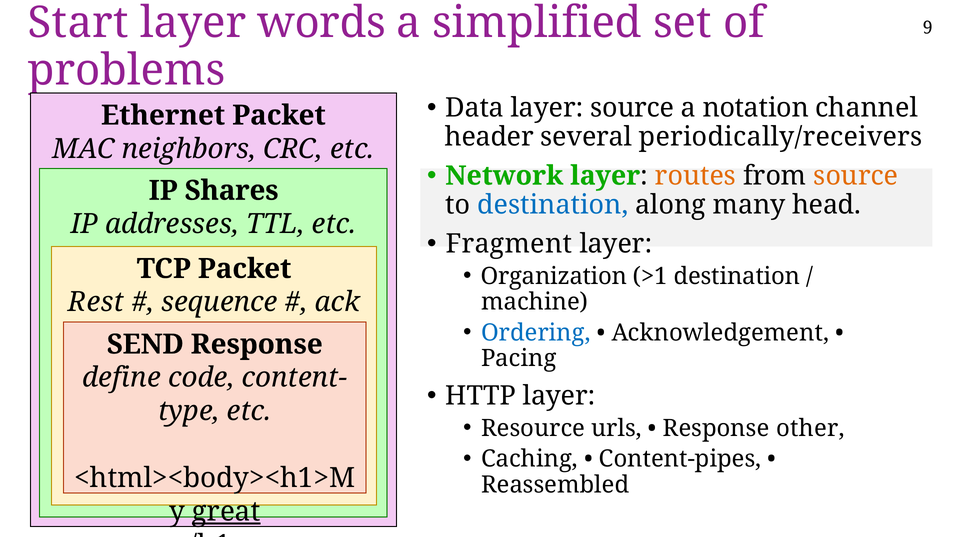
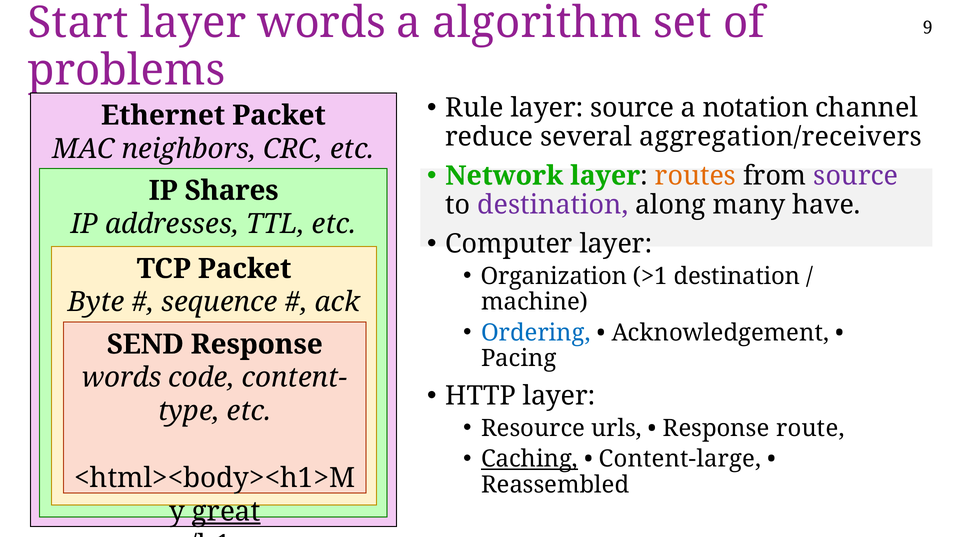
simplified: simplified -> algorithm (537, 23)
Data: Data -> Rule (474, 108)
header: header -> reduce (489, 137)
periodically/receivers: periodically/receivers -> aggregation/receivers (781, 137)
source colour: orange -> purple (856, 176)
destination colour: blue -> purple (553, 205)
head: head -> have (826, 205)
Fragment: Fragment -> Computer (509, 244)
Rest: Rest -> Byte (96, 302)
define: define -> words (122, 378)
other: other -> route (810, 428)
Caching underline: none -> present (530, 459)
Content-pipes: Content-pipes -> Content-large (680, 459)
